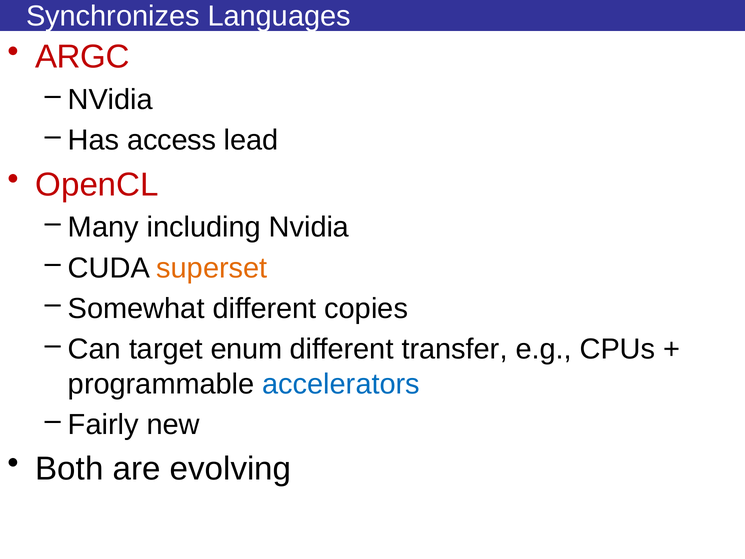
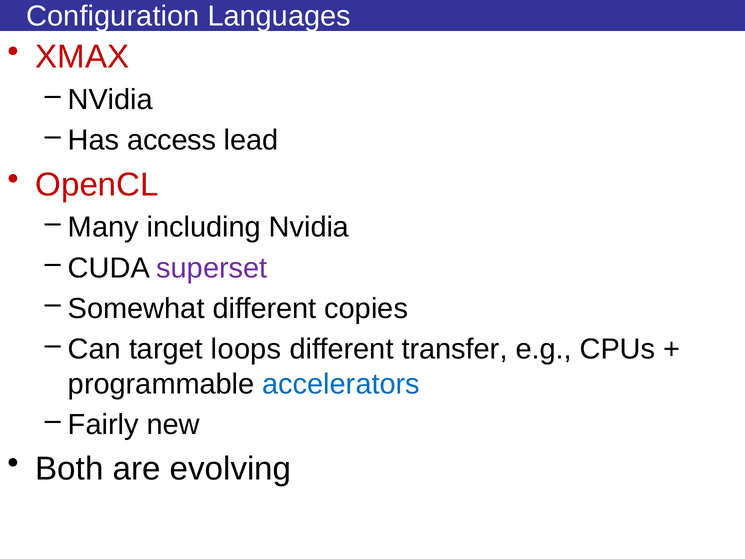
Synchronizes: Synchronizes -> Configuration (113, 16)
ARGC: ARGC -> XMAX (82, 57)
superset colour: orange -> purple (212, 268)
enum: enum -> loops (246, 349)
